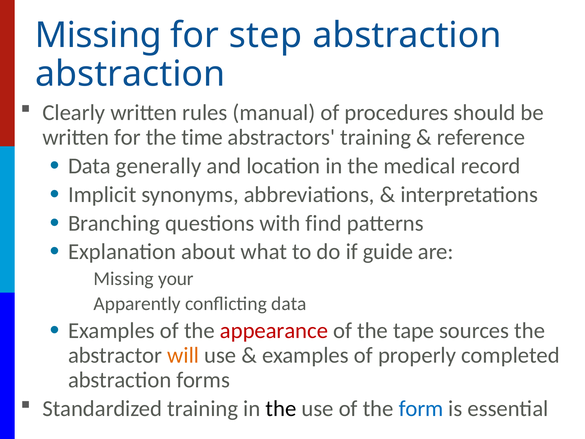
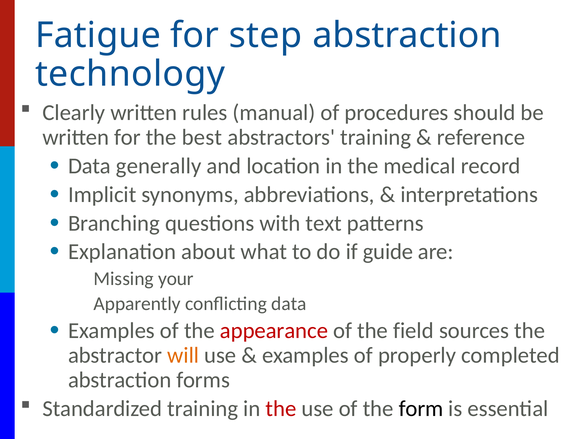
Missing: Missing -> Fatigue (98, 35)
abstraction: abstraction -> technology (130, 74)
time: time -> best (202, 137)
find: find -> text (324, 223)
tape: tape -> field (413, 331)
the colour: black -> red (281, 408)
form colour: blue -> black (421, 408)
